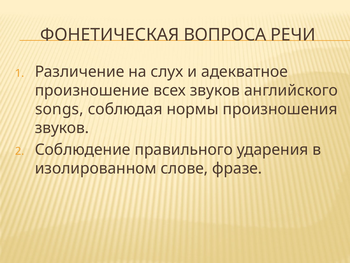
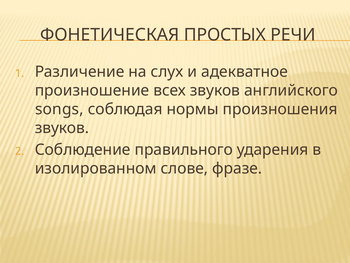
ВОПРОСА: ВОПРОСА -> ПРОСТЫХ (225, 35)
